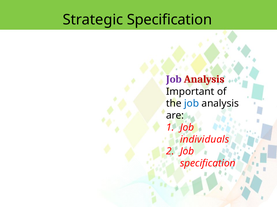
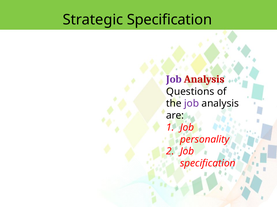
Important: Important -> Questions (190, 92)
job colour: blue -> purple (192, 104)
individuals: individuals -> personality (205, 140)
